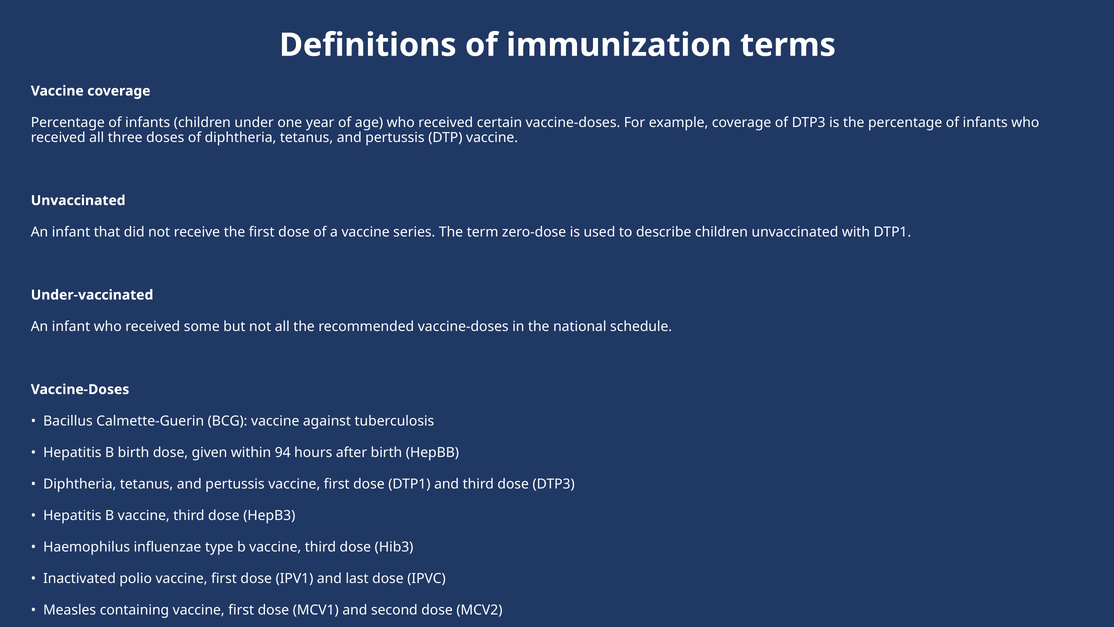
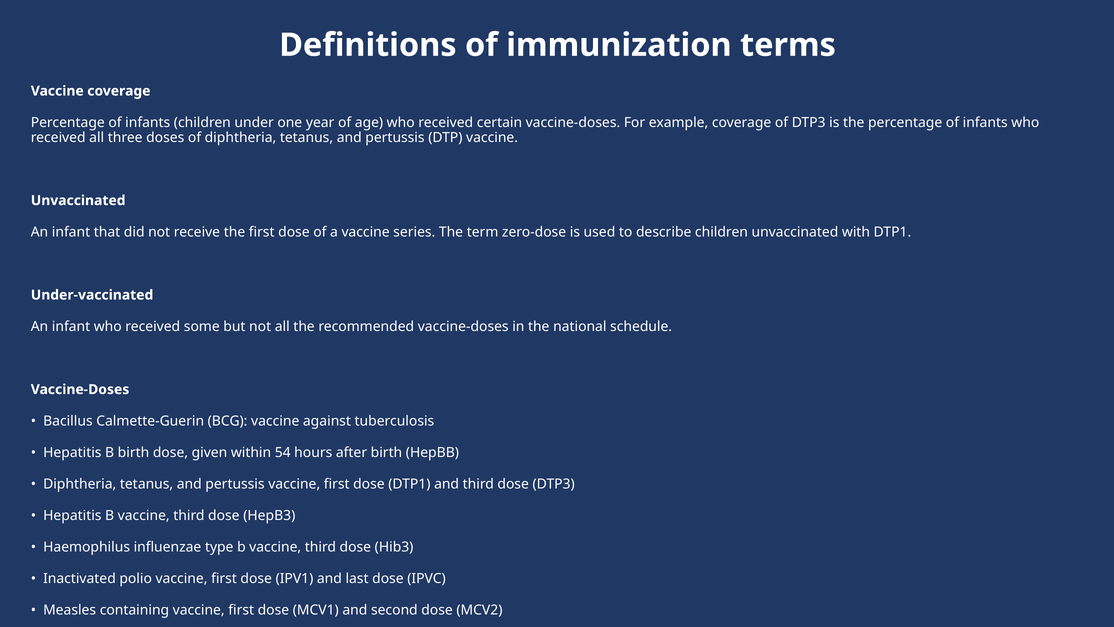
94: 94 -> 54 (283, 452)
